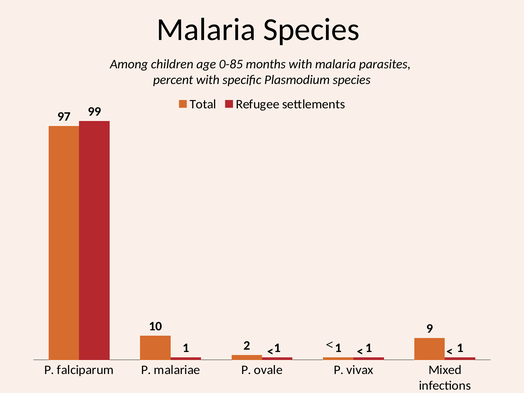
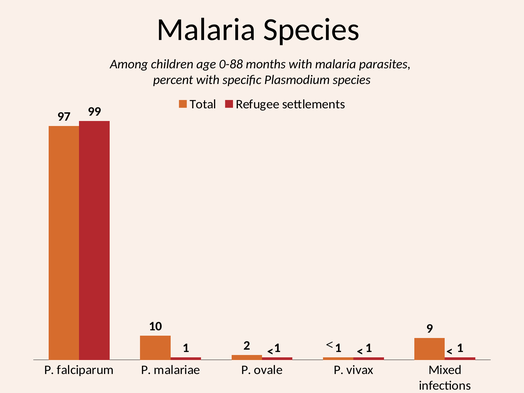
0-85: 0-85 -> 0-88 (231, 64)
